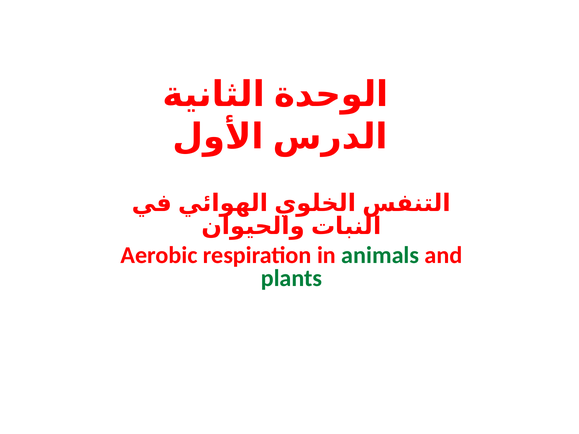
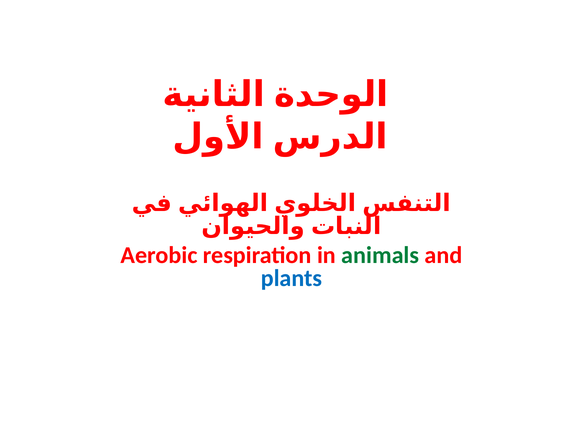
plants colour: green -> blue (292, 278)
